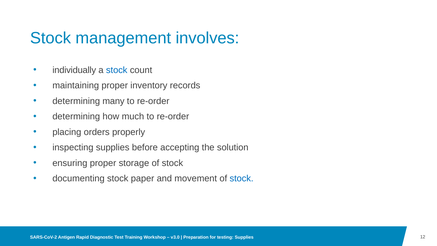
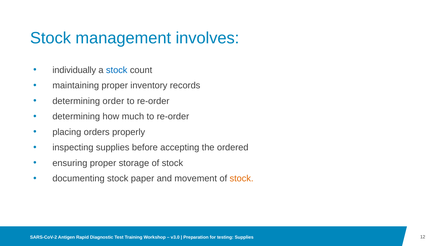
many: many -> order (113, 101)
solution: solution -> ordered (233, 147)
stock colour: blue -> orange (242, 178)
